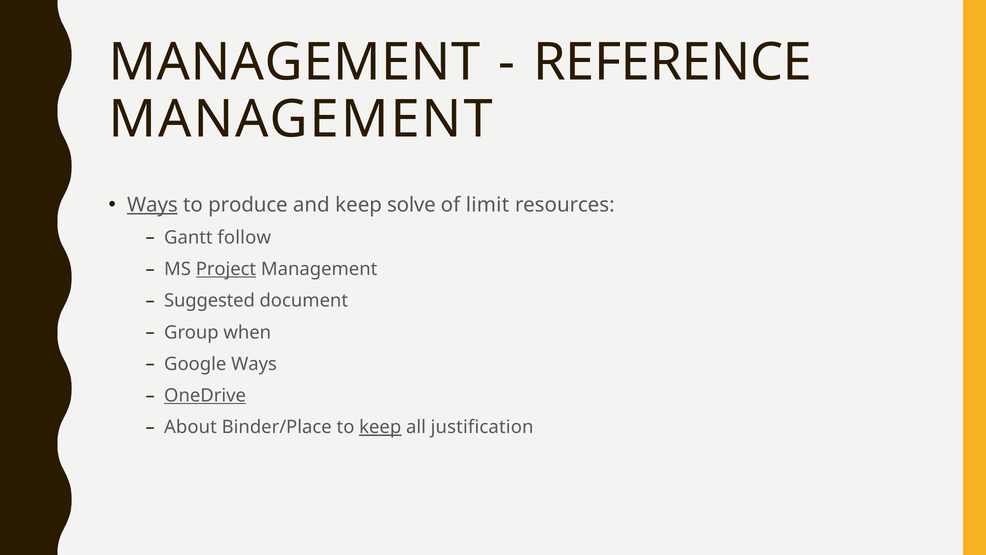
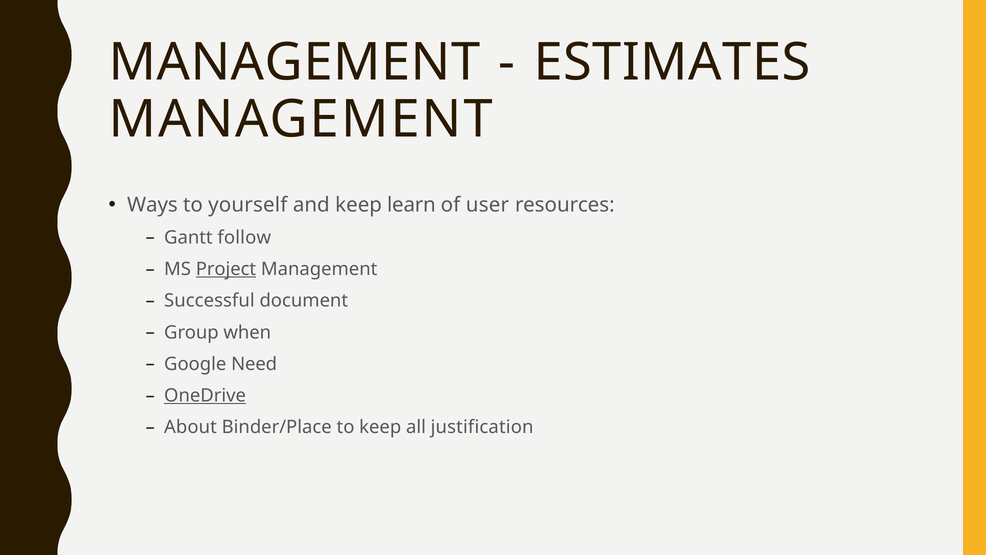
REFERENCE: REFERENCE -> ESTIMATES (672, 63)
Ways underline: present -> none (152, 205)
produce: produce -> yourself (248, 205)
solve: solve -> learn (411, 205)
limit: limit -> user (487, 205)
Suggested: Suggested -> Successful (209, 301)
Google Ways: Ways -> Need (254, 364)
keep underline: present -> none (380, 427)
